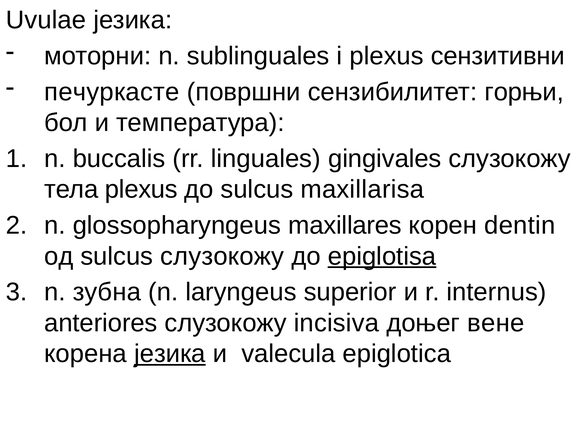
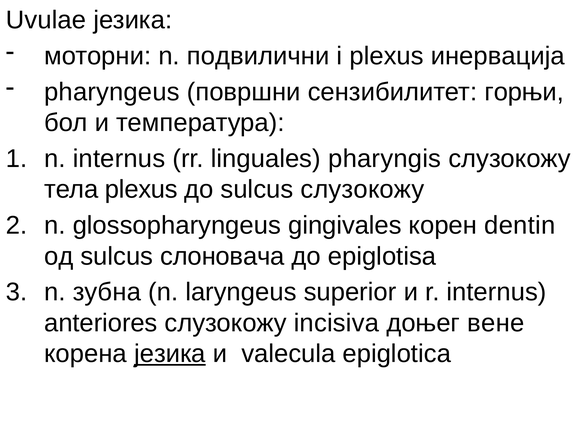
sublinguales: sublinguales -> подвилични (258, 56)
сензитивни: сензитивни -> инервација (498, 56)
печуркасте: печуркасте -> pharyngeus (112, 92)
n buccalis: buccalis -> internus (119, 159)
gingivales: gingivales -> pharyngis (385, 159)
sulсus maxillarisa: maxillarisa -> слузокожу (362, 189)
maxillares: maxillares -> gingivales (345, 225)
sulсus слузокожу: слузокожу -> слоновача (222, 256)
epiglotisa underline: present -> none (382, 256)
